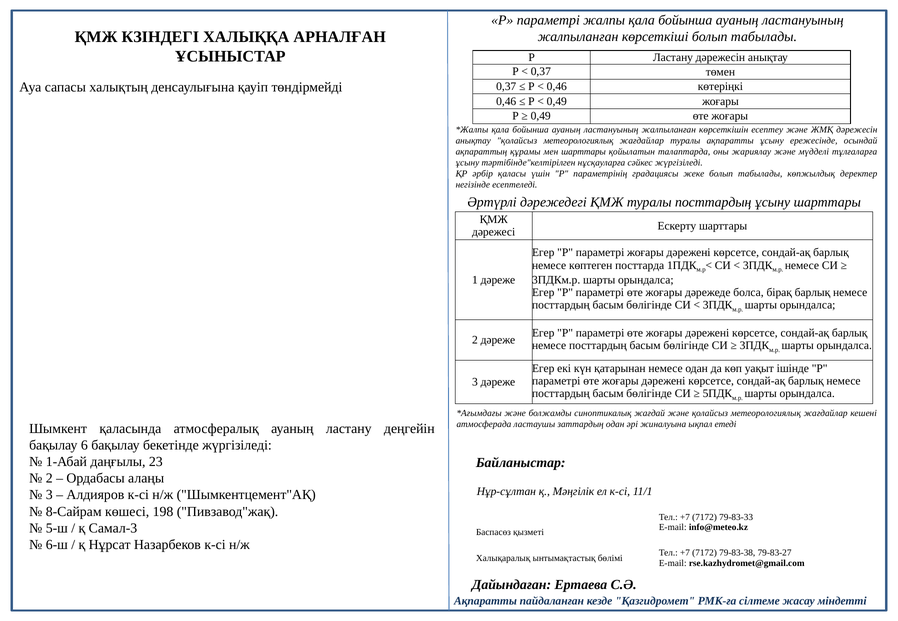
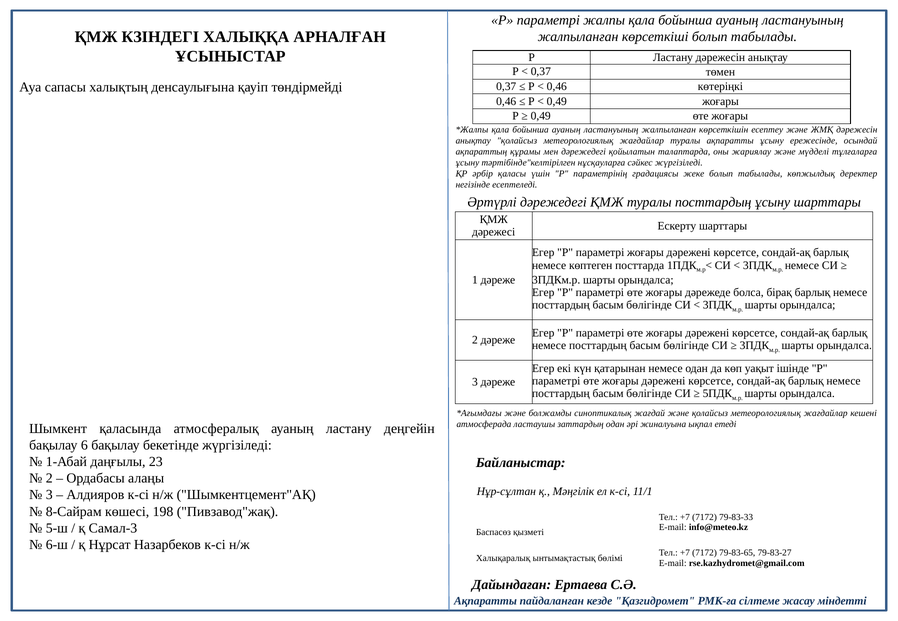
мен шарттары: шарттары -> дәрежедегі (584, 152)
79-83-38: 79-83-38 -> 79-83-65 (737, 554)
